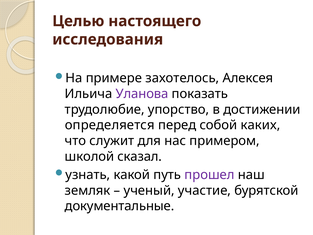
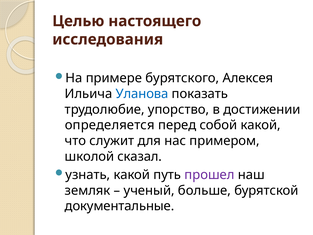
захотелось: захотелось -> бурятского (182, 78)
Уланова colour: purple -> blue (142, 94)
собой каких: каких -> какой (261, 125)
участие: участие -> больше (204, 190)
